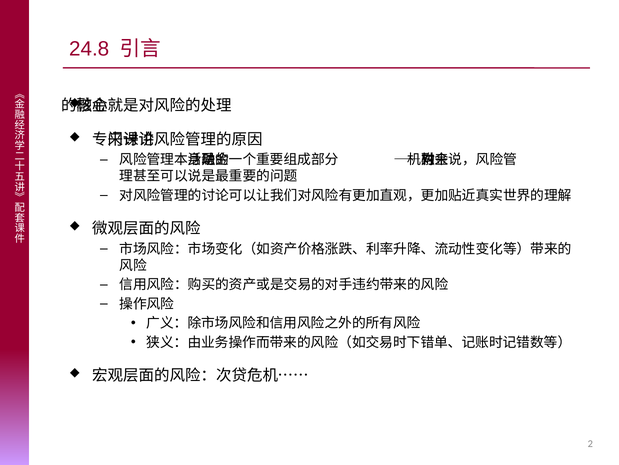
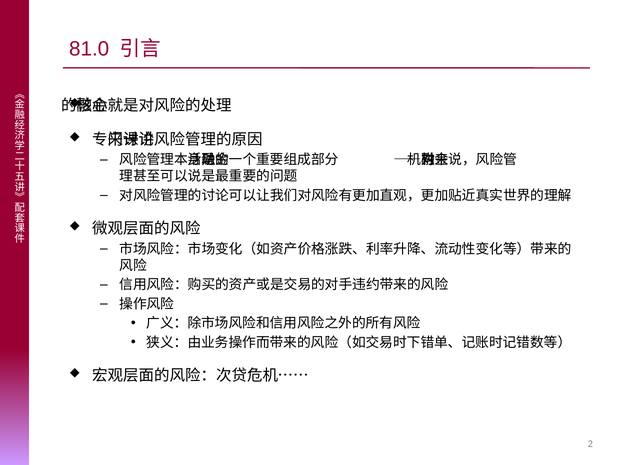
24.8: 24.8 -> 81.0 (89, 49)
